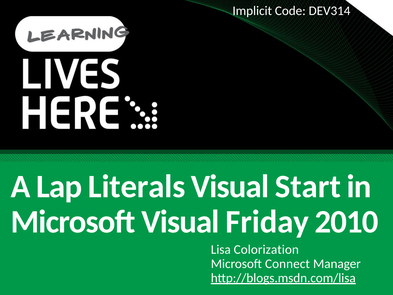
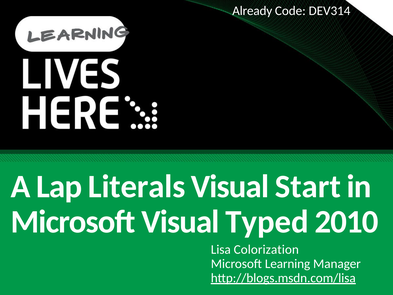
Implicit: Implicit -> Already (252, 11)
Friday: Friday -> Typed (267, 222)
Connect: Connect -> Learning (288, 264)
